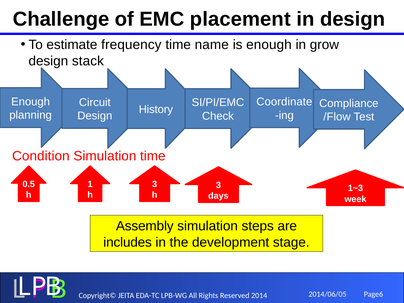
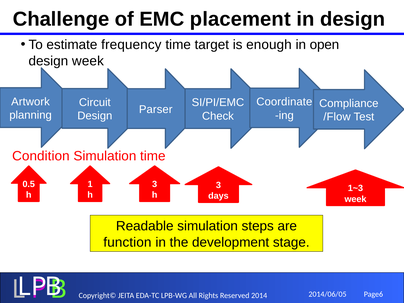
name: name -> target (212, 45)
grow: grow -> open (324, 45)
design stack: stack -> week (88, 61)
Enough: Enough -> Artwork (31, 102)
History: History -> Parser (156, 109)
Assembly: Assembly -> Readable (145, 226)
includes: includes -> function (127, 242)
